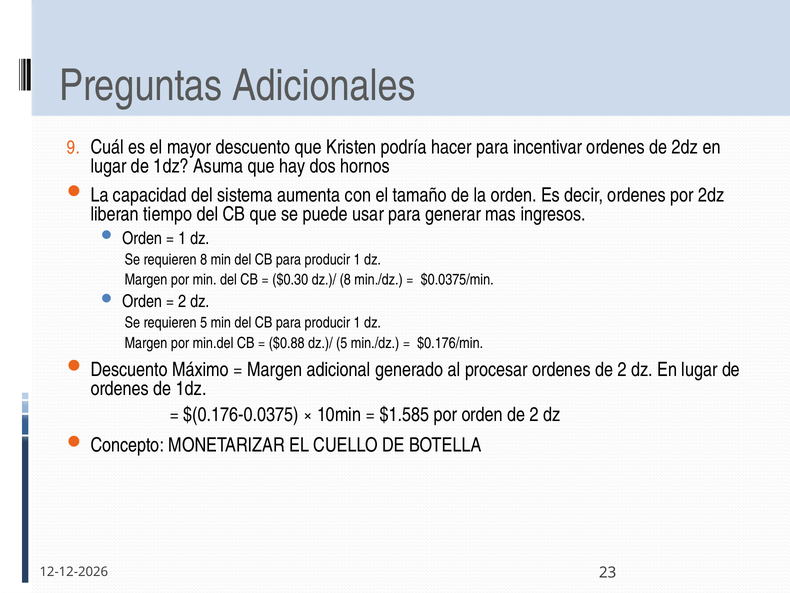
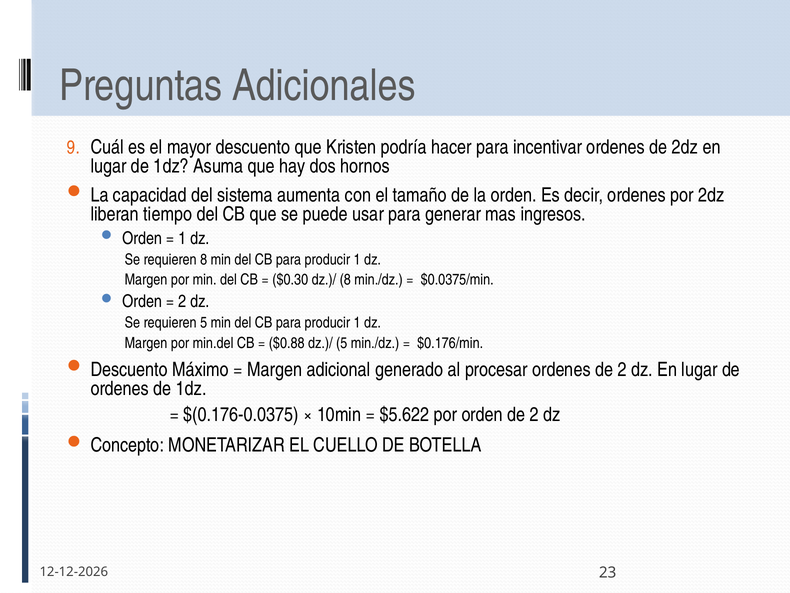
$1.585: $1.585 -> $5.622 (404, 414)
